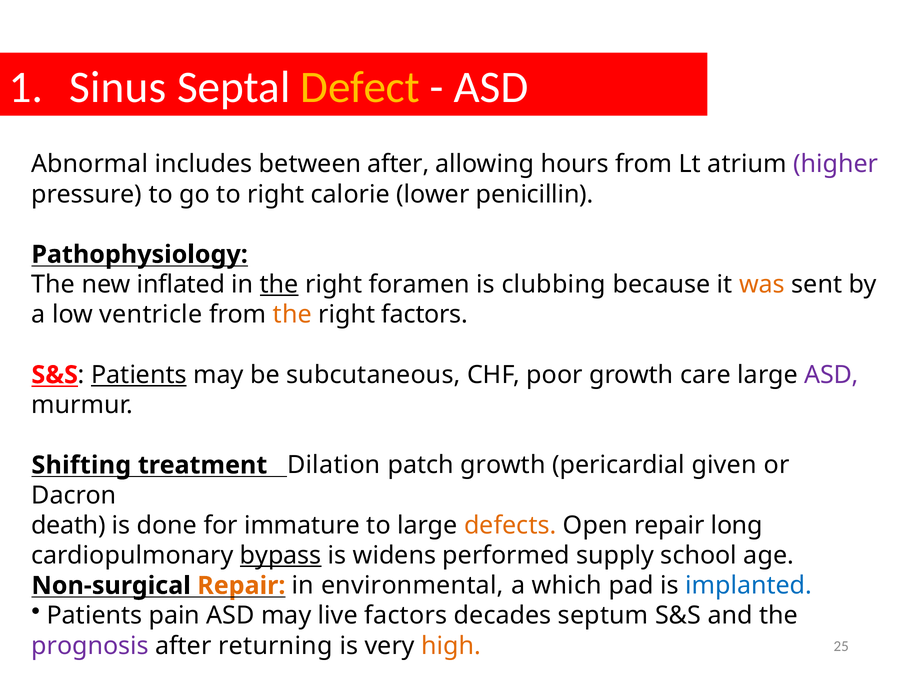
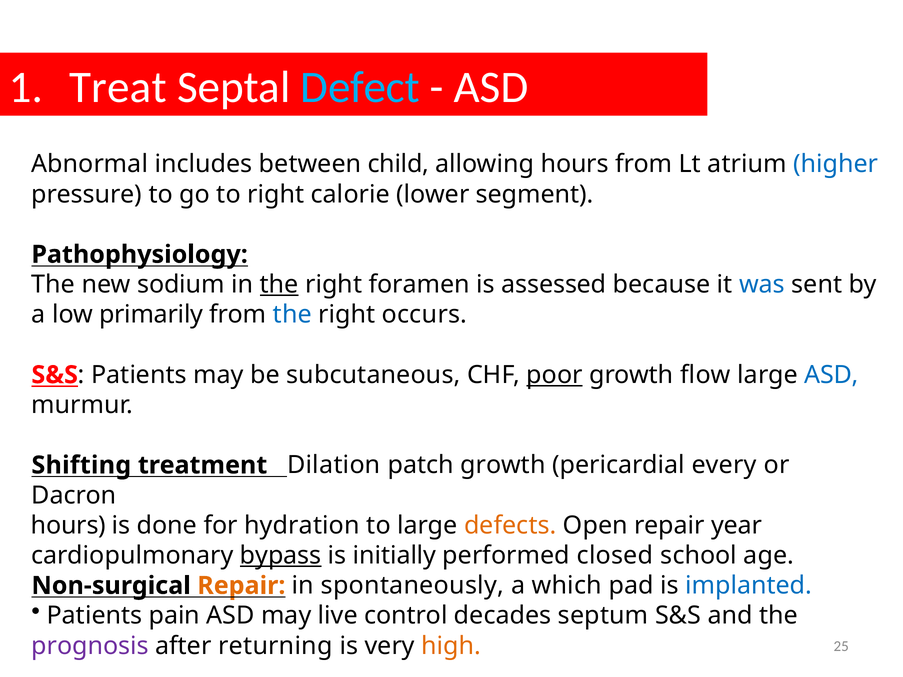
Sinus: Sinus -> Treat (118, 87)
Defect colour: yellow -> light blue (360, 87)
between after: after -> child (398, 164)
higher colour: purple -> blue (836, 164)
penicillin: penicillin -> segment (535, 194)
inflated: inflated -> sodium (181, 285)
clubbing: clubbing -> assessed (554, 285)
was colour: orange -> blue (762, 285)
ventricle: ventricle -> primarily (151, 315)
the colour: orange -> blue (292, 315)
right factors: factors -> occurs (424, 315)
Patients underline: present -> none (139, 375)
poor underline: none -> present (554, 375)
care: care -> flow (705, 375)
ASD colour: purple -> blue (831, 375)
given: given -> every (724, 465)
death: death -> hours (68, 526)
immature: immature -> hydration (302, 526)
long: long -> year (737, 526)
widens: widens -> initially (395, 556)
supply: supply -> closed (615, 556)
environmental: environmental -> spontaneously (412, 586)
live factors: factors -> control (406, 616)
